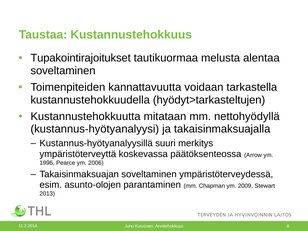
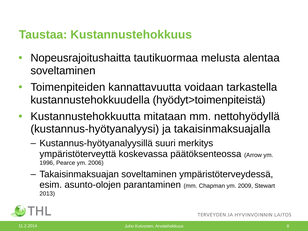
Tupakointirajoitukset: Tupakointirajoitukset -> Nopeusrajoitushaitta (81, 58)
hyödyt>tarkasteltujen: hyödyt>tarkasteltujen -> hyödyt>toimenpiteistä (209, 100)
